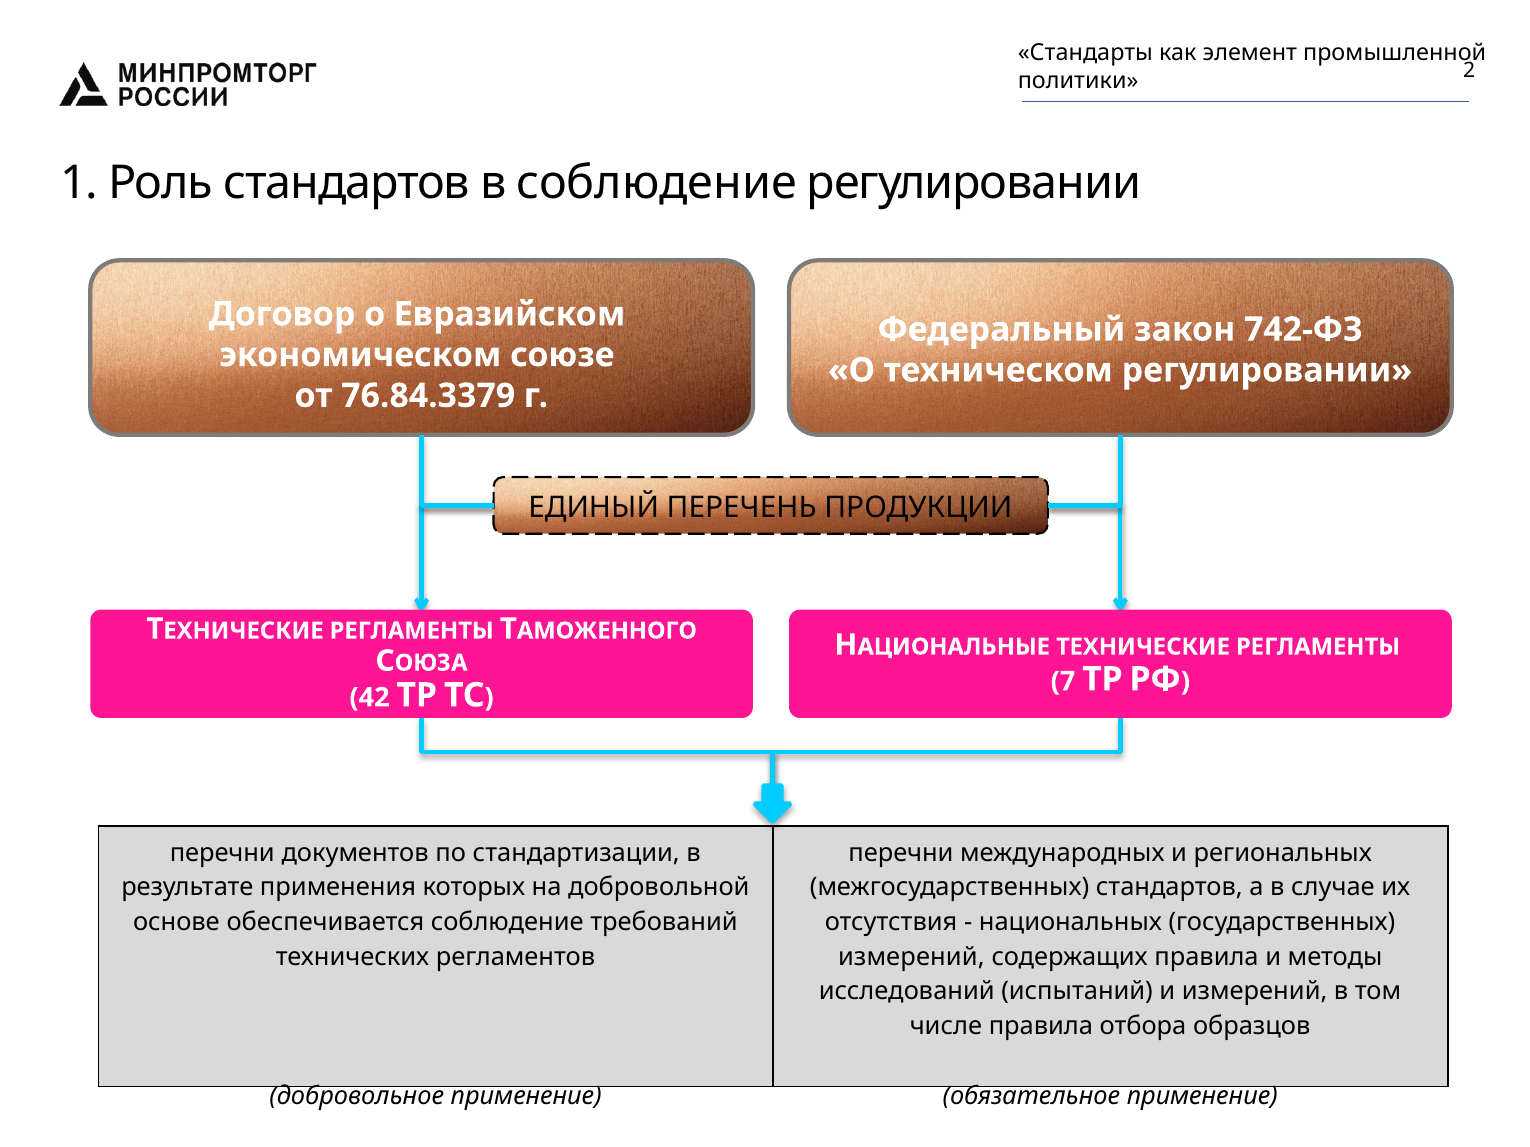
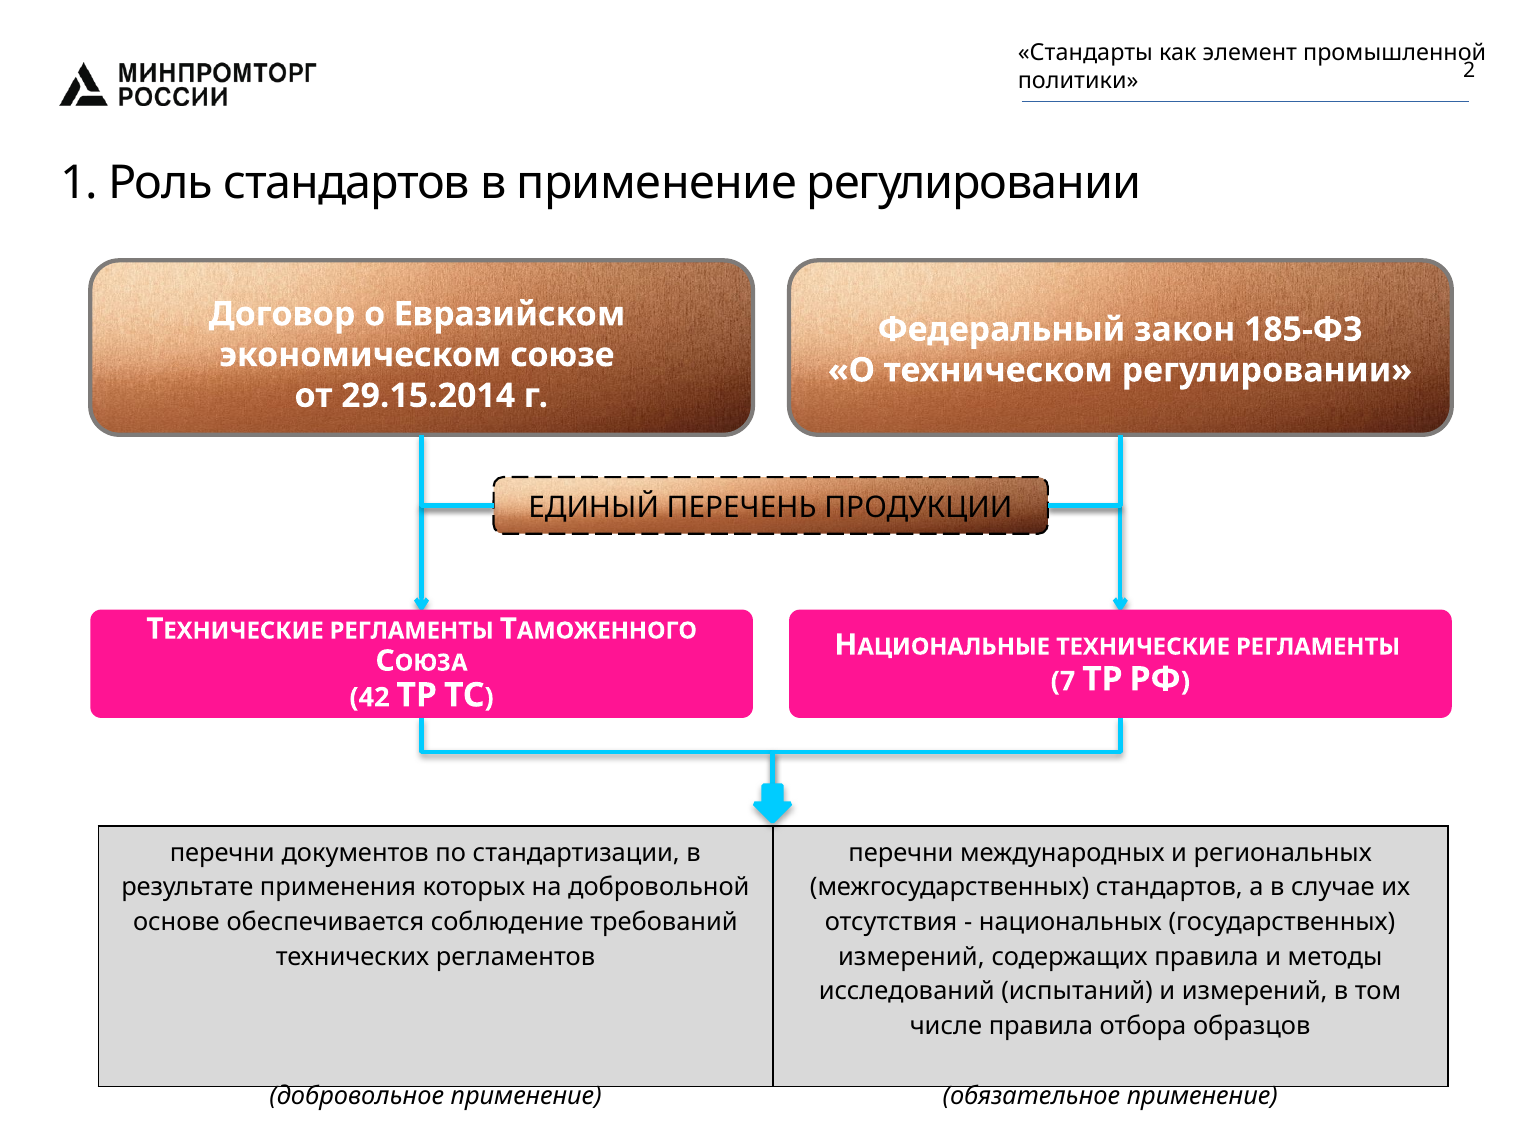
в соблюдение: соблюдение -> применение (657, 183)
742-ФЗ: 742-ФЗ -> 185-ФЗ (1304, 330)
76.84.3379: 76.84.3379 -> 29.15.2014 (428, 396)
